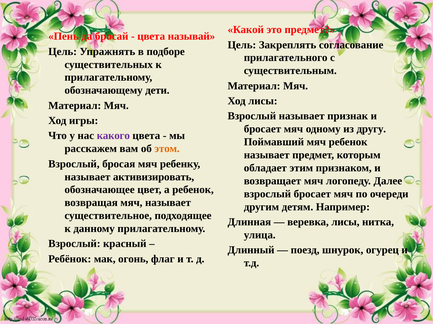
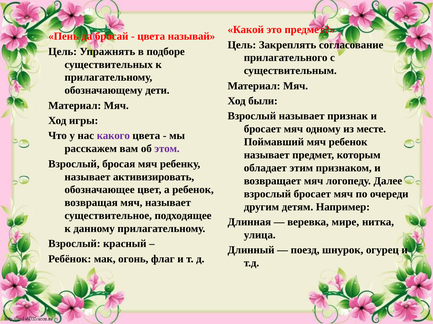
Ход лисы: лисы -> были (263, 101)
другу: другу -> месте (371, 129)
этом colour: orange -> purple (167, 149)
веревка лисы: лисы -> мире (345, 222)
